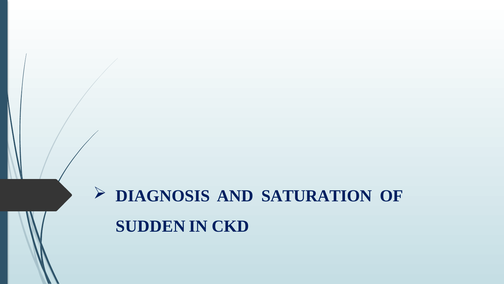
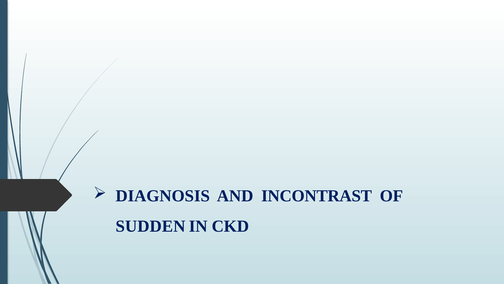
SATURATION: SATURATION -> INCONTRAST (317, 196)
